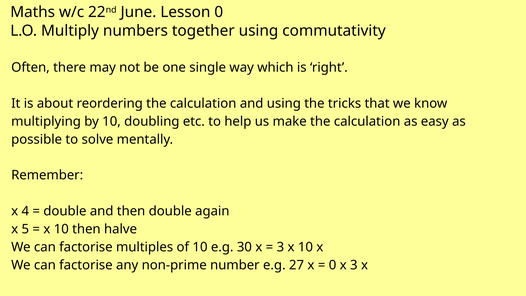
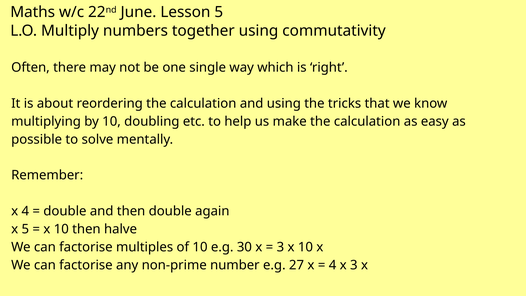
Lesson 0: 0 -> 5 (219, 12)
0: 0 -> 4 (333, 265)
